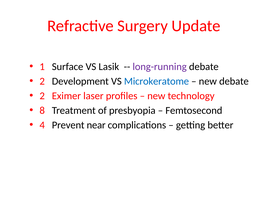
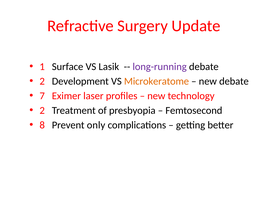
Microkeratome colour: blue -> orange (157, 81)
2: 2 -> 7 (42, 96)
8: 8 -> 2 (42, 110)
4: 4 -> 8 (42, 125)
near: near -> only (96, 125)
